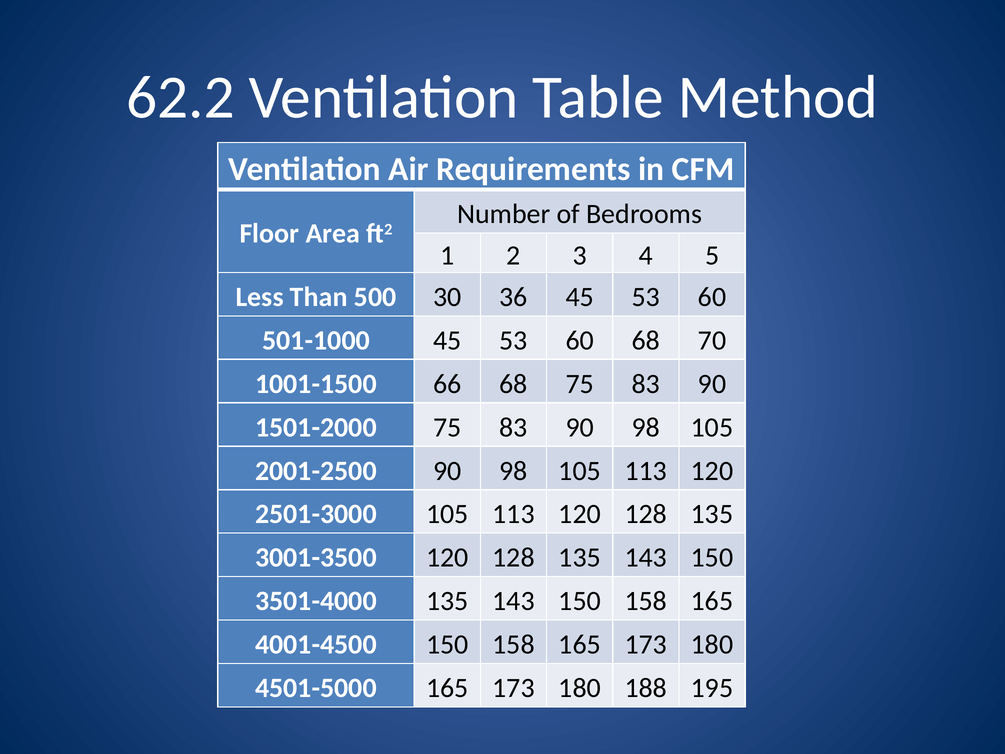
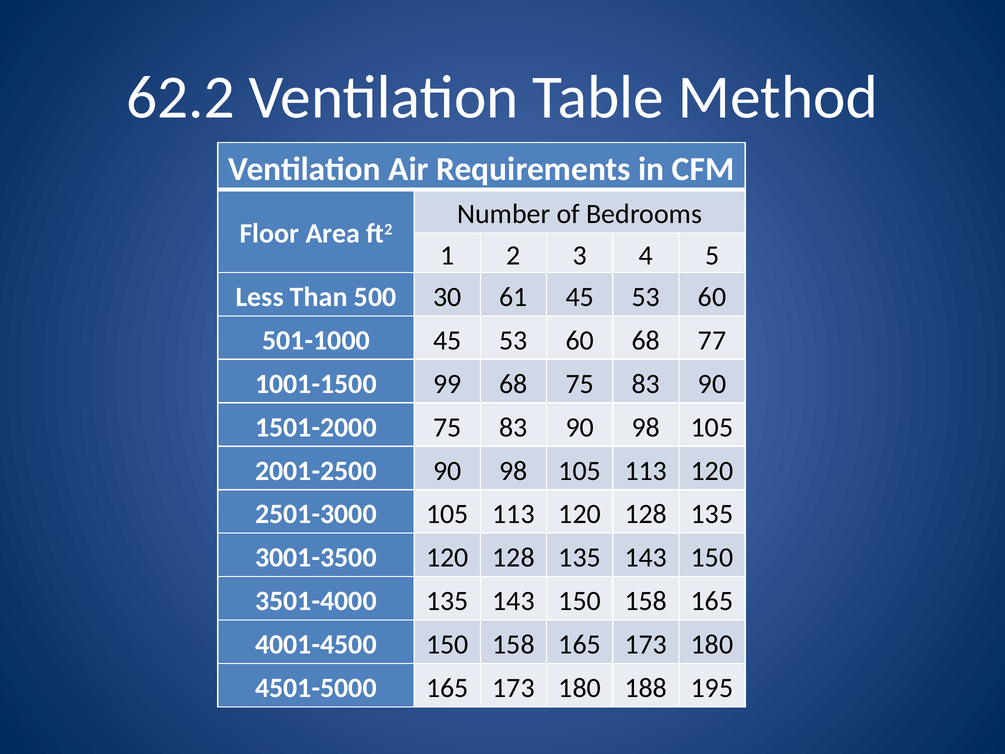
36: 36 -> 61 (513, 297)
70: 70 -> 77 (712, 340)
66: 66 -> 99 (447, 384)
